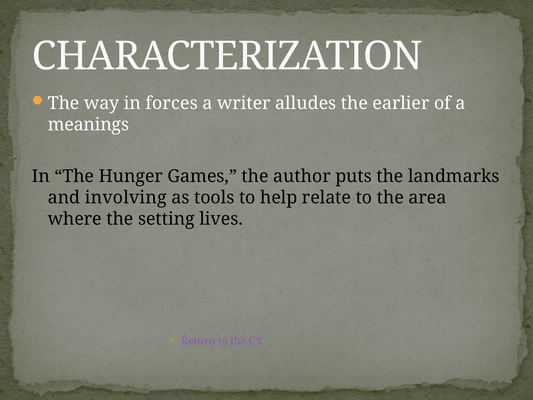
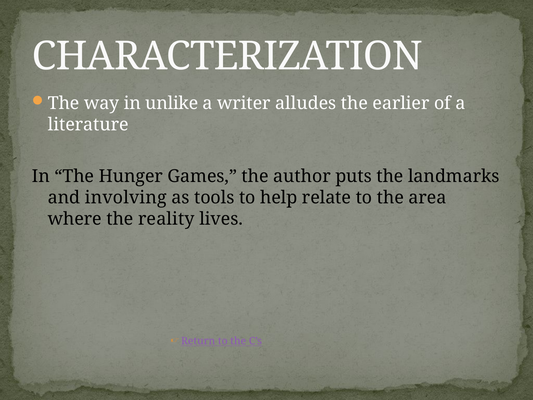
forces: forces -> unlike (172, 103)
meanings: meanings -> literature (88, 125)
setting: setting -> reality (166, 219)
